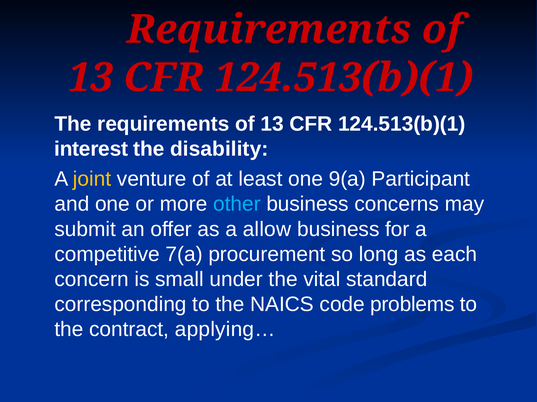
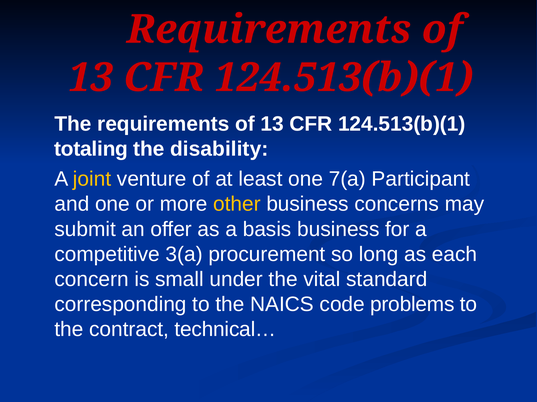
interest: interest -> totaling (91, 149)
9(a: 9(a -> 7(a (347, 179)
other colour: light blue -> yellow (237, 204)
allow: allow -> basis (267, 230)
7(a: 7(a -> 3(a (184, 255)
applying…: applying… -> technical… (225, 330)
